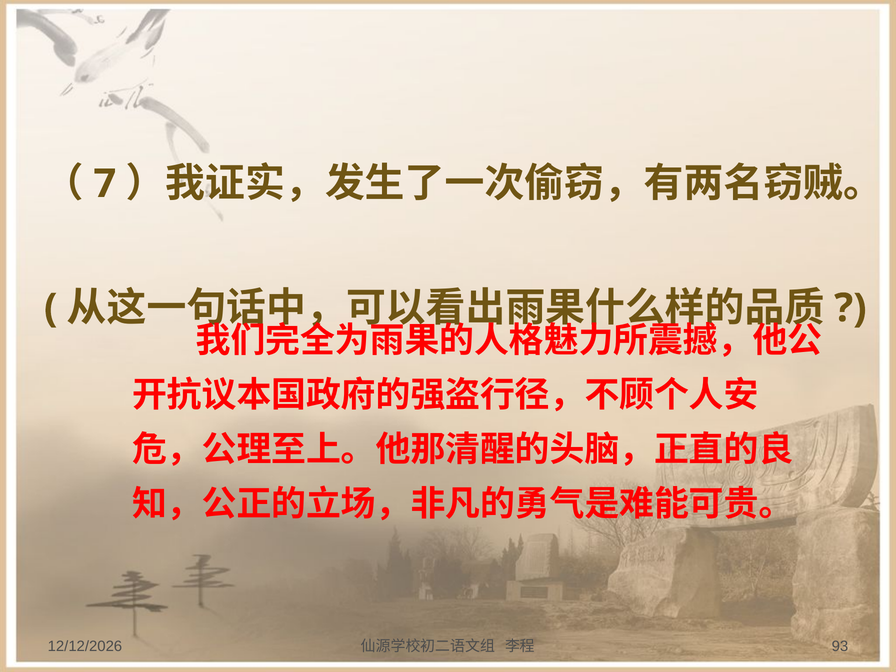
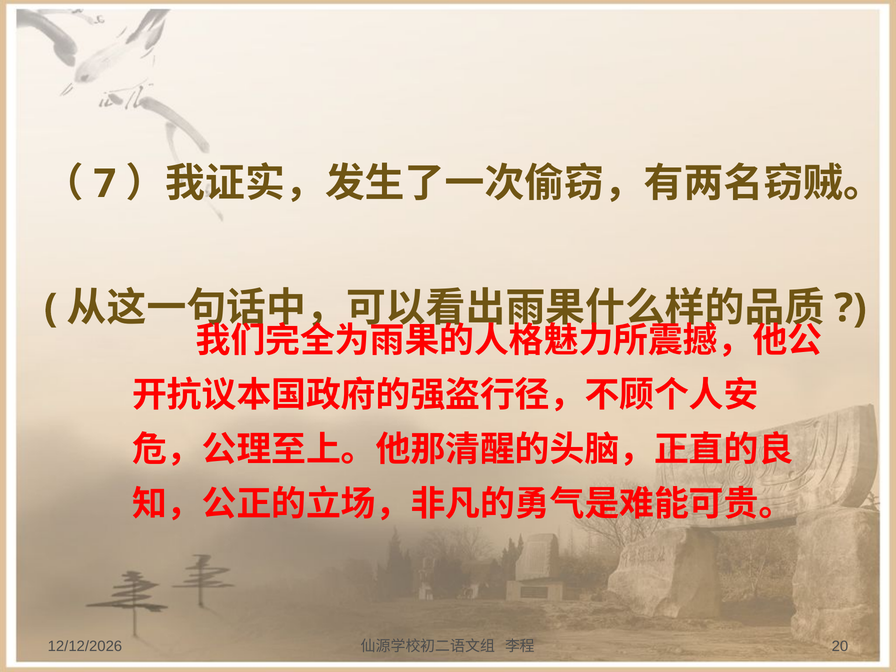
93: 93 -> 20 (840, 647)
